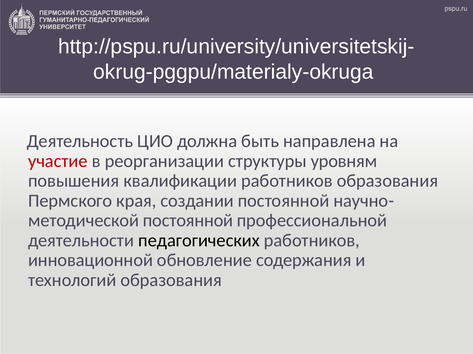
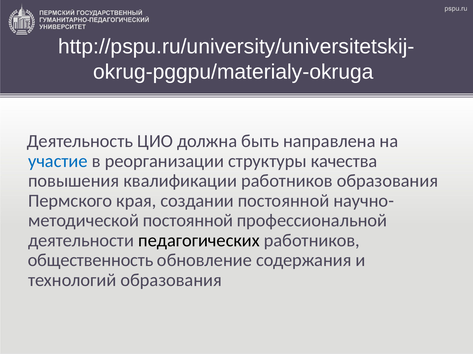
участие colour: red -> blue (58, 161)
уровням: уровням -> качества (344, 161)
инновационной: инновационной -> общественность (91, 261)
